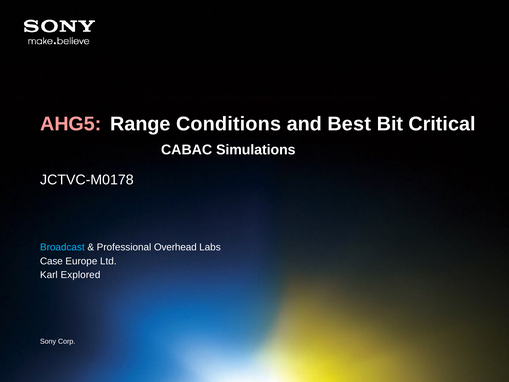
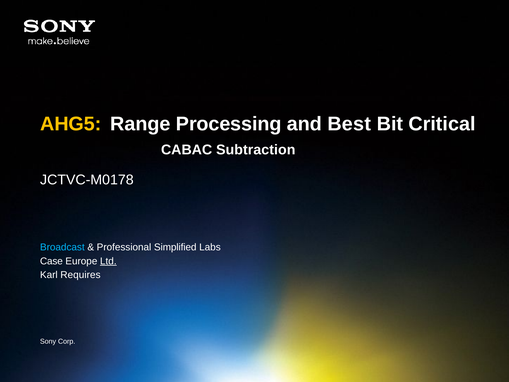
AHG5 colour: pink -> yellow (71, 124)
Conditions: Conditions -> Processing (229, 124)
Simulations: Simulations -> Subtraction (256, 150)
Overhead: Overhead -> Simplified (175, 247)
Ltd underline: none -> present (108, 261)
Explored: Explored -> Requires (80, 275)
